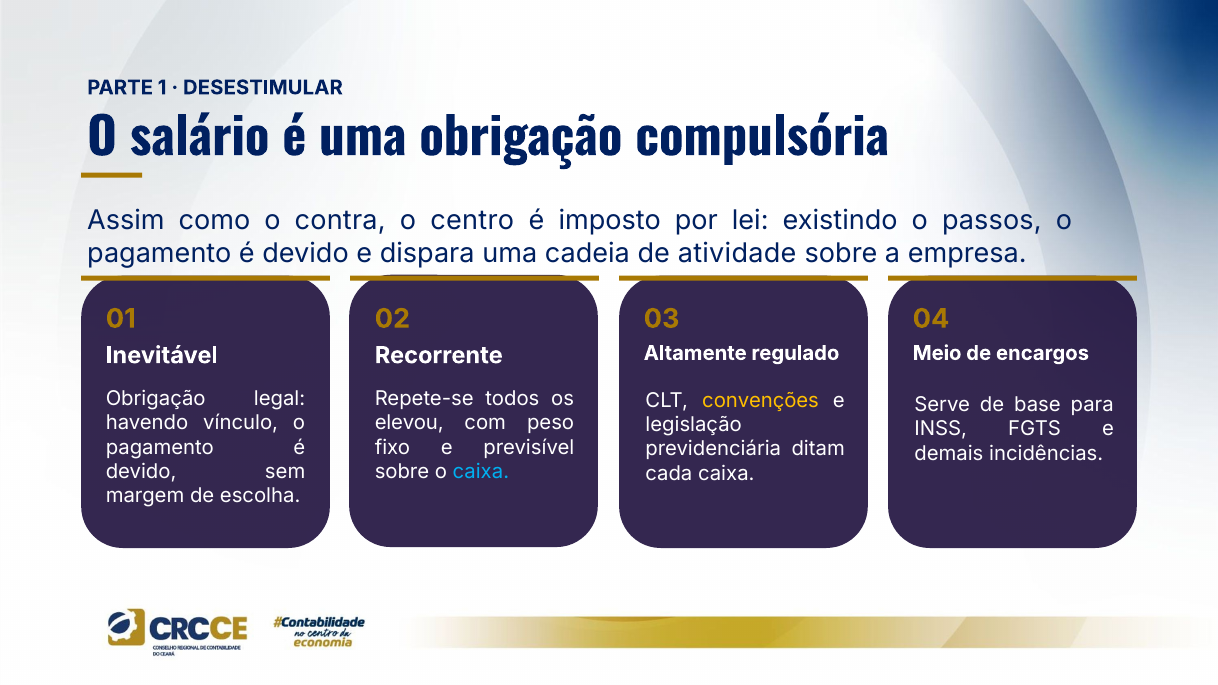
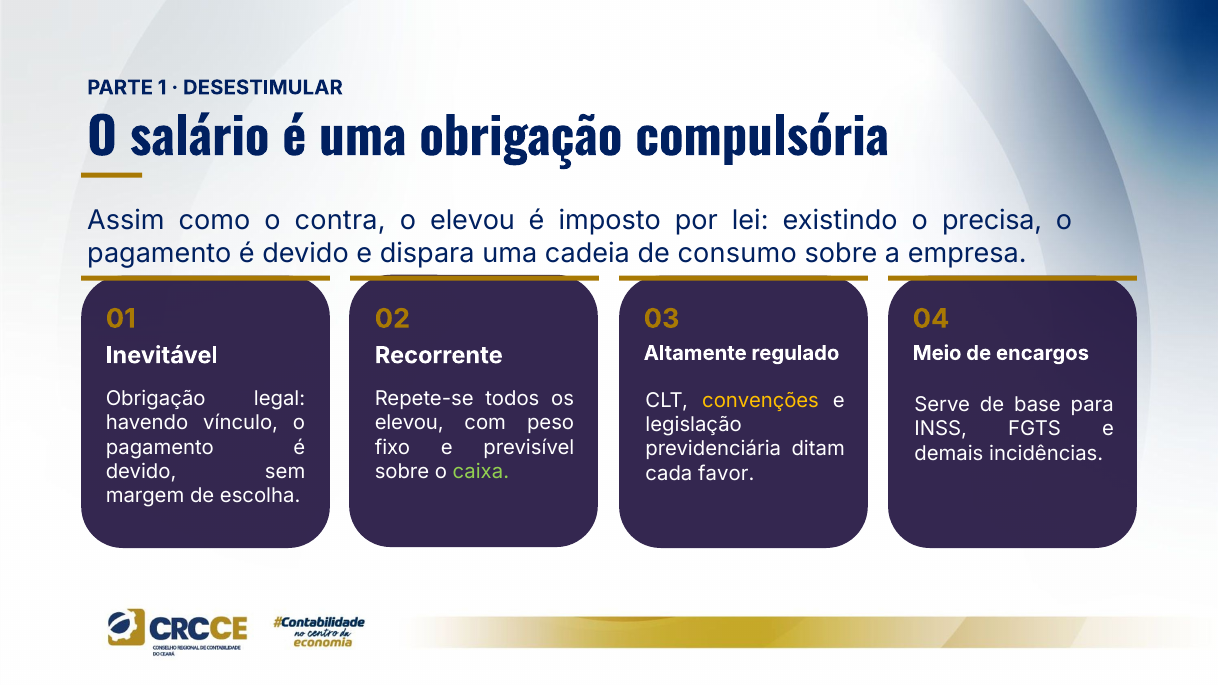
o centro: centro -> elevou (473, 221)
passos: passos -> precisa (992, 221)
atividade: atividade -> consumo (737, 253)
caixa colour: light blue -> light green (481, 472)
cada caixa: caixa -> favor (726, 474)
